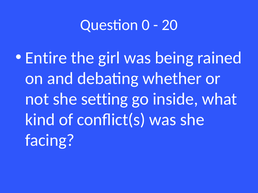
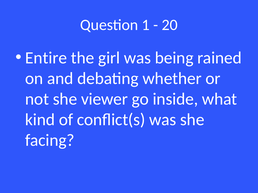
0: 0 -> 1 (146, 25)
setting: setting -> viewer (104, 99)
